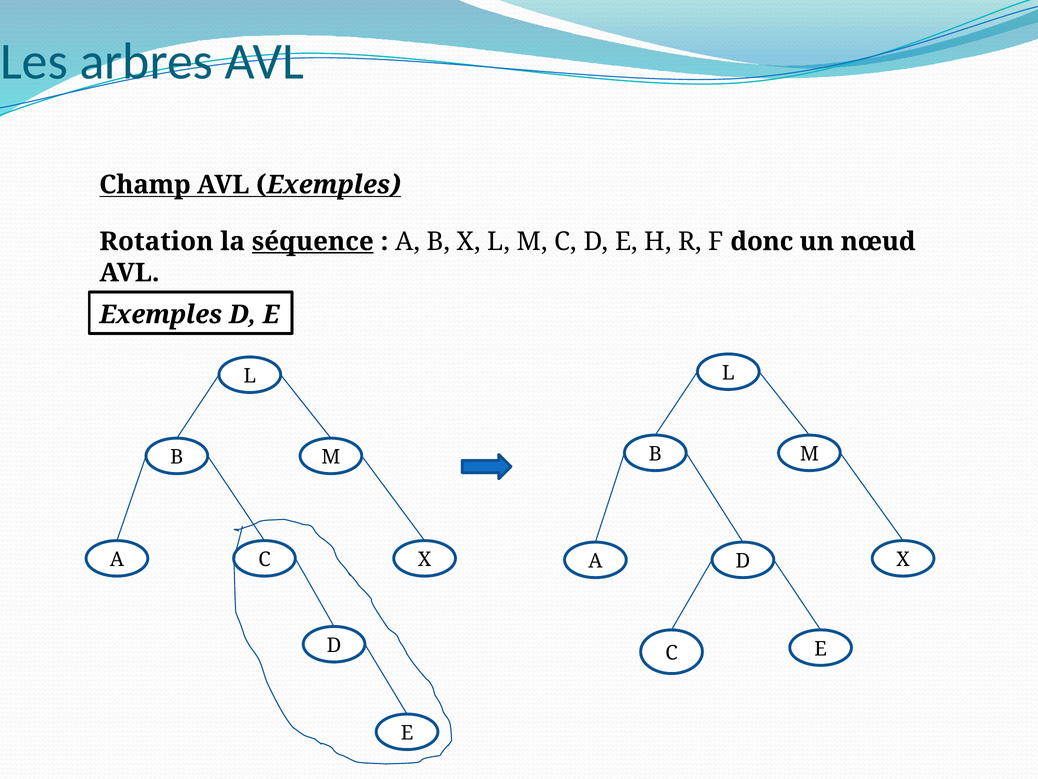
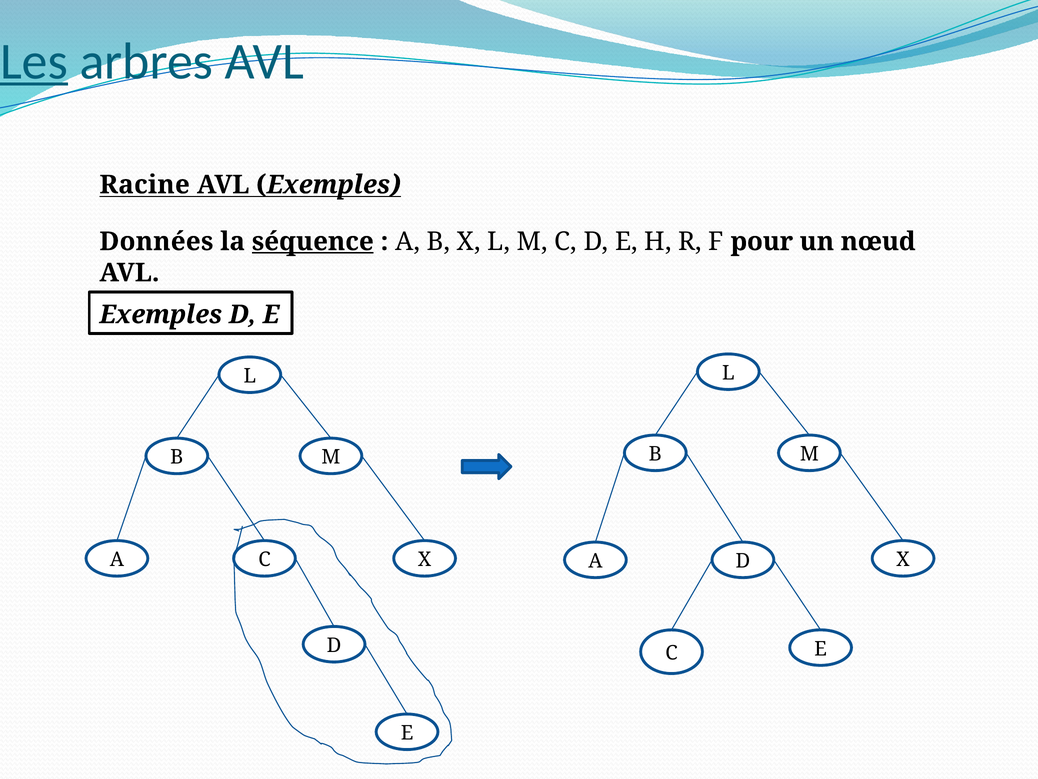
Les underline: none -> present (34, 62)
Champ: Champ -> Racine (145, 185)
Rotation: Rotation -> Données (156, 241)
donc: donc -> pour (762, 241)
